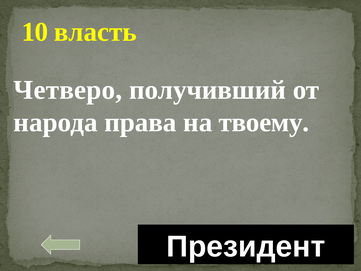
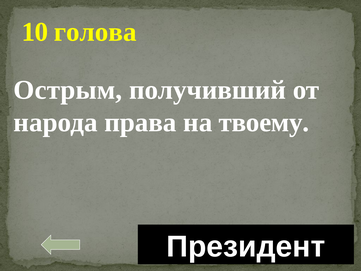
власть: власть -> голова (95, 32)
Четверо: Четверо -> Острым (68, 90)
